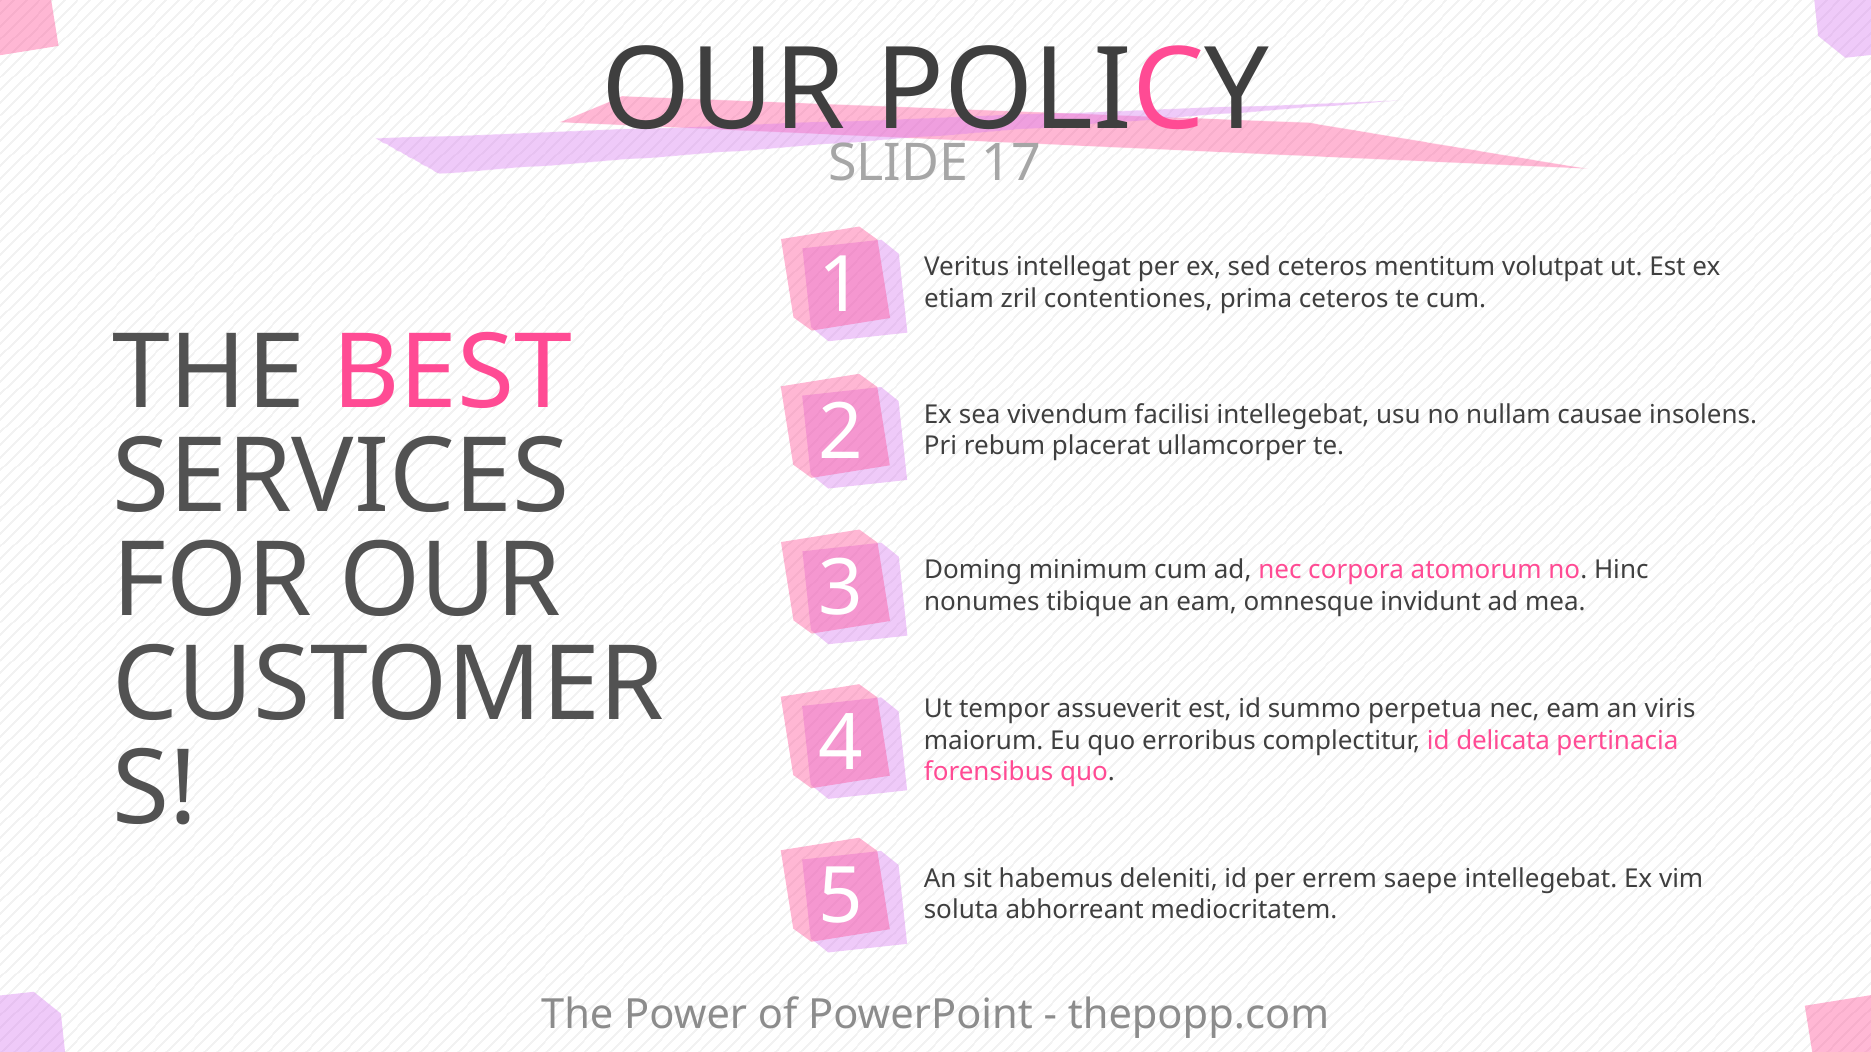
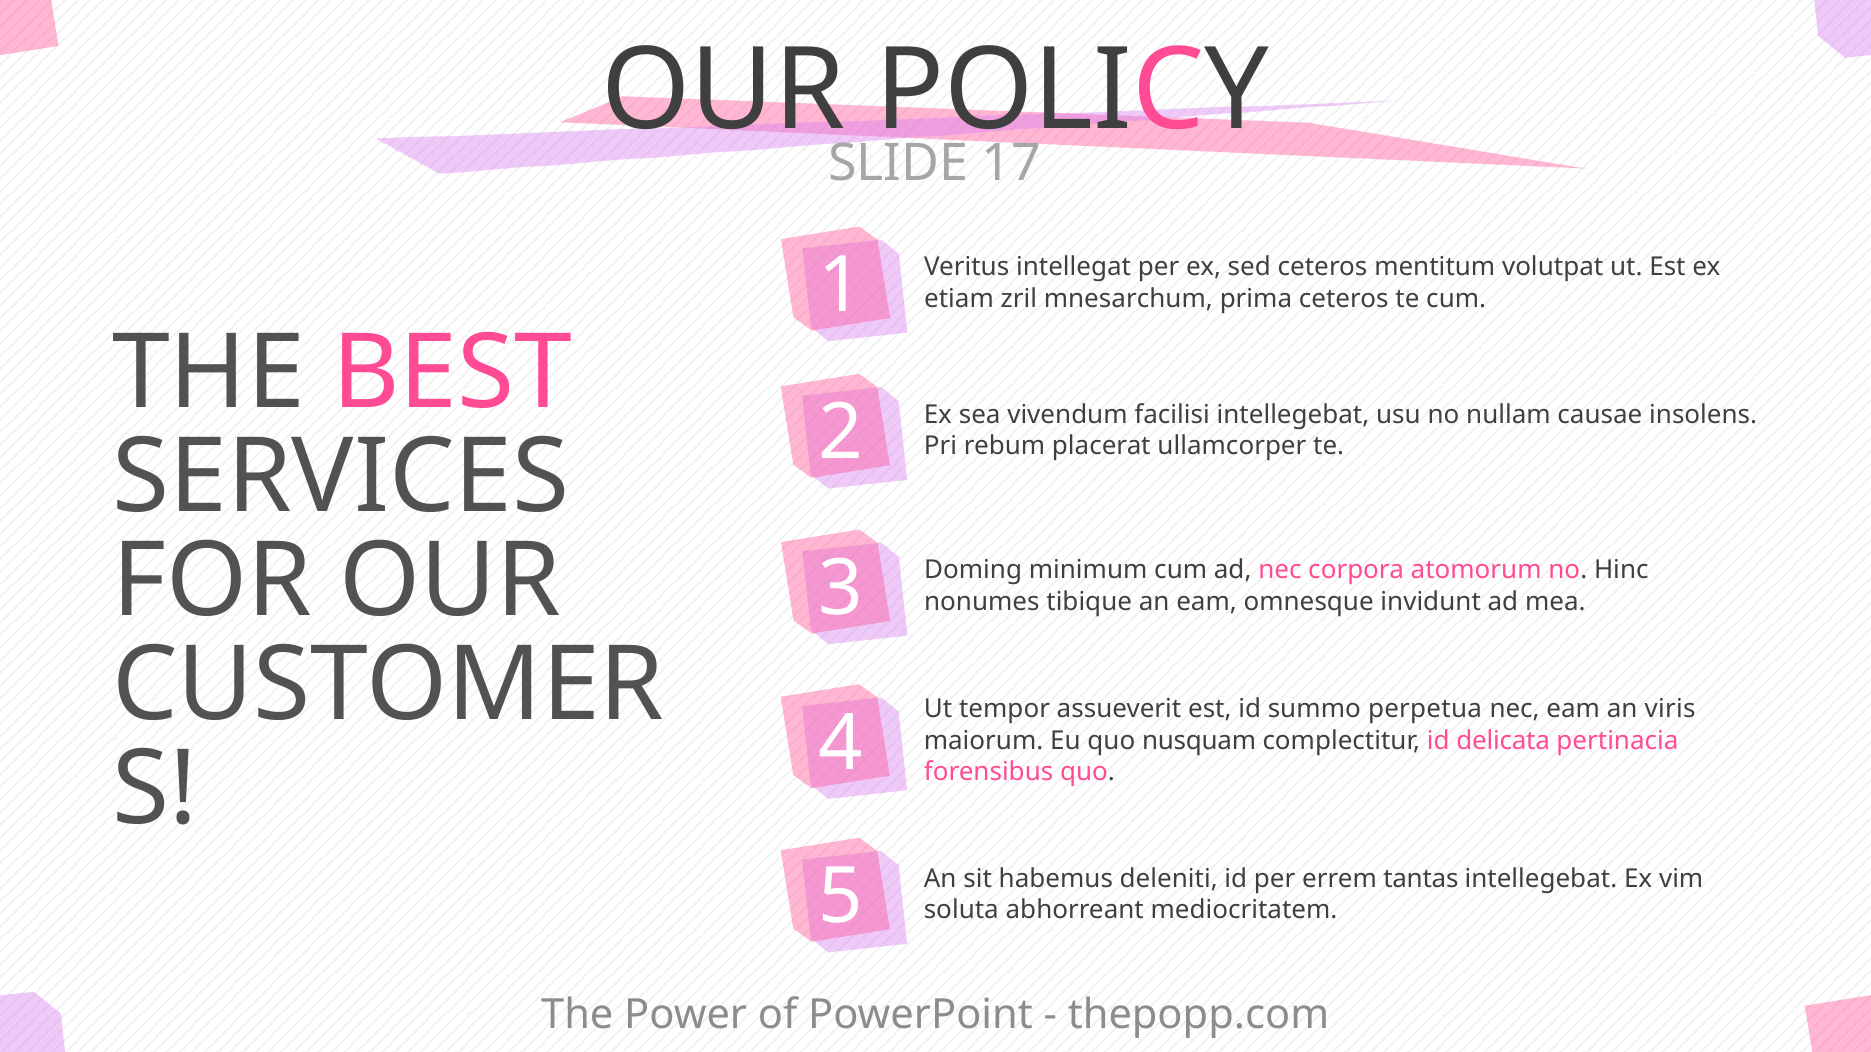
contentiones: contentiones -> mnesarchum (1128, 299)
erroribus: erroribus -> nusquam (1199, 741)
saepe: saepe -> tantas (1421, 879)
